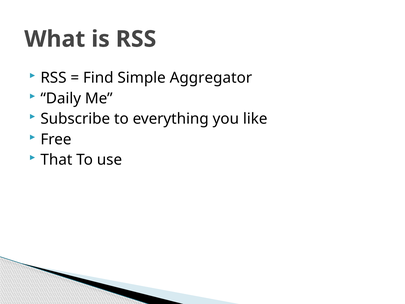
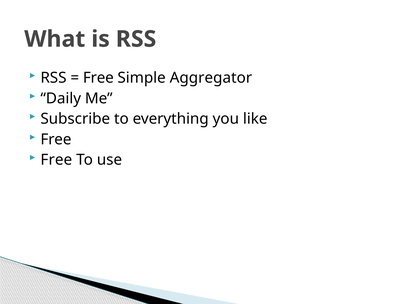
Find: Find -> Free (98, 78)
That: That -> Free (56, 160)
